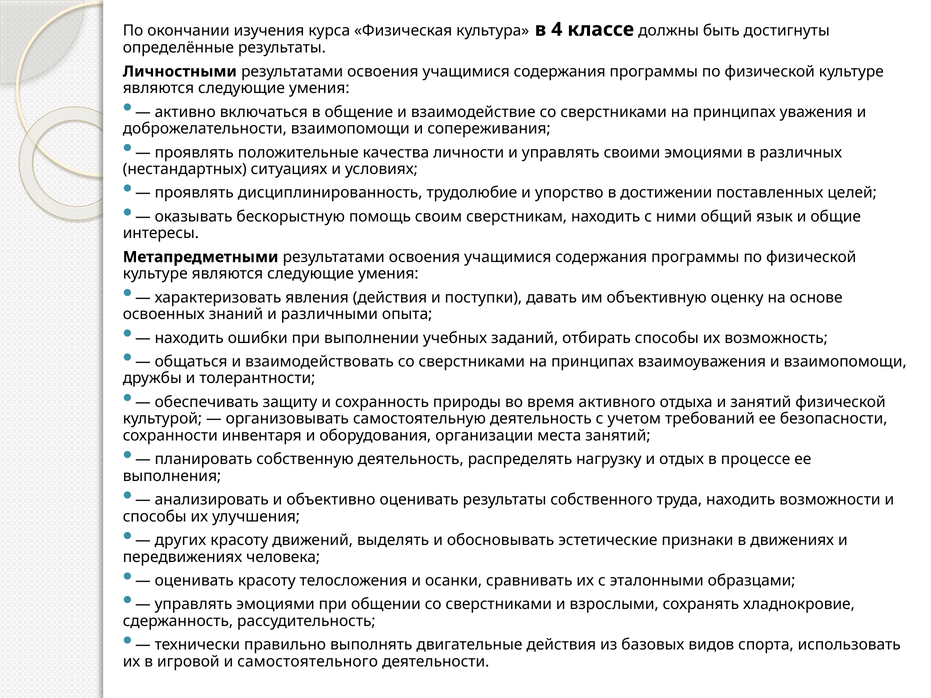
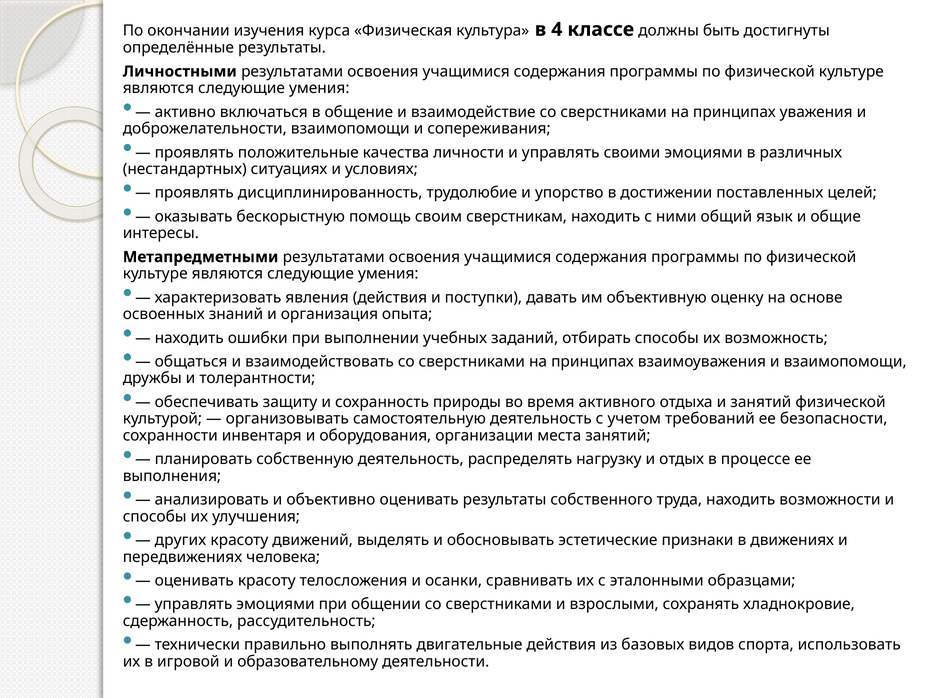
различными: различными -> организация (329, 314)
самостоятельного: самостоятельного -> образовательному (308, 662)
